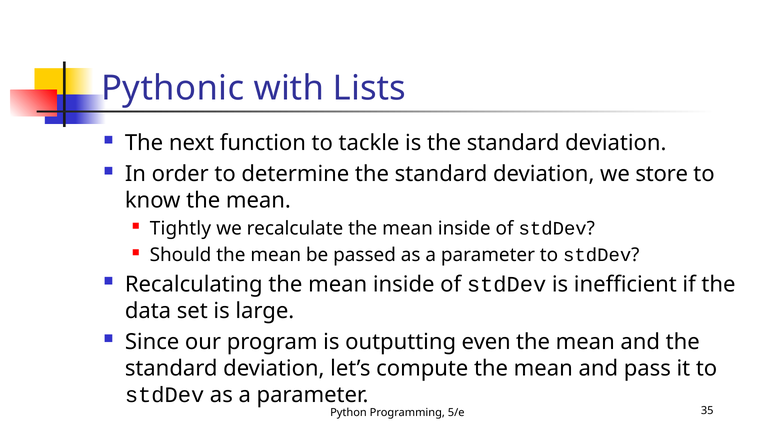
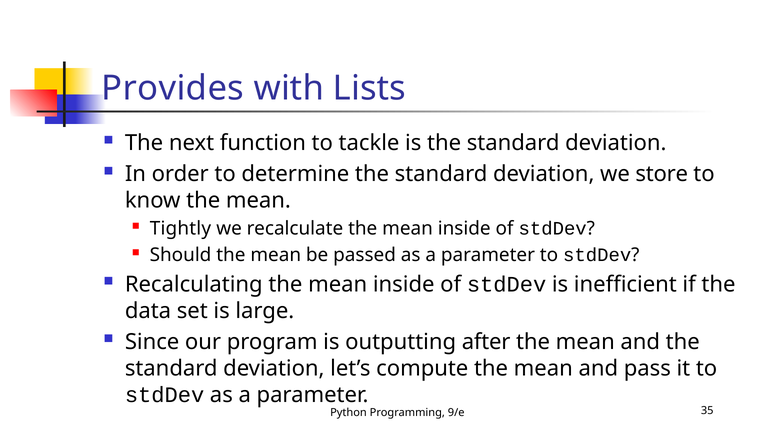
Pythonic: Pythonic -> Provides (173, 88)
even: even -> after (486, 342)
5/e: 5/e -> 9/e (456, 412)
